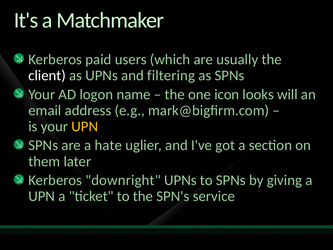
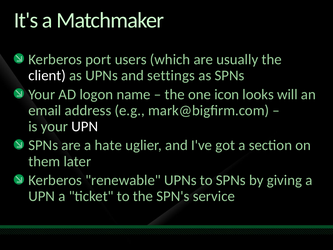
paid: paid -> port (98, 59)
filtering: filtering -> settings (171, 75)
UPN colour: yellow -> white (85, 126)
downright: downright -> renewable (123, 180)
